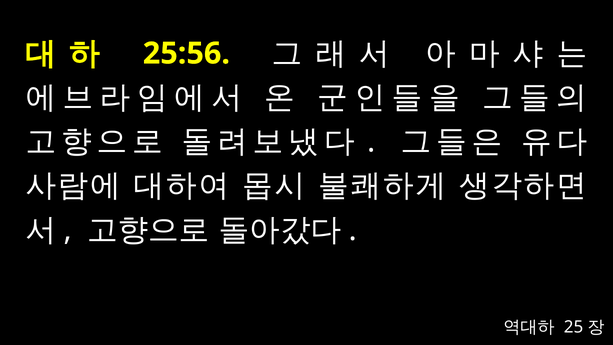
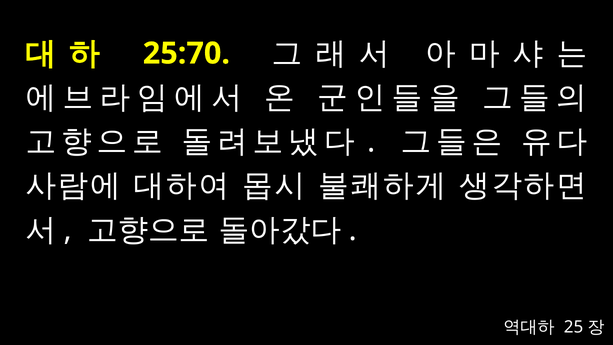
25:56: 25:56 -> 25:70 (186, 53)
